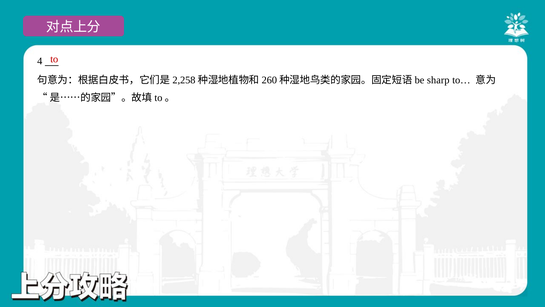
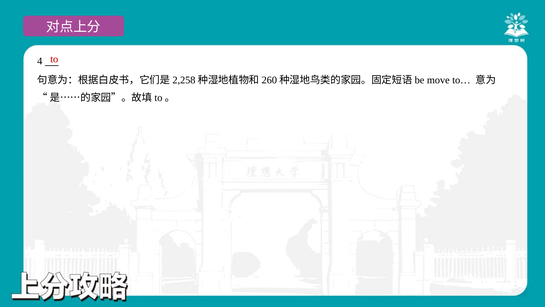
sharp: sharp -> move (438, 80)
